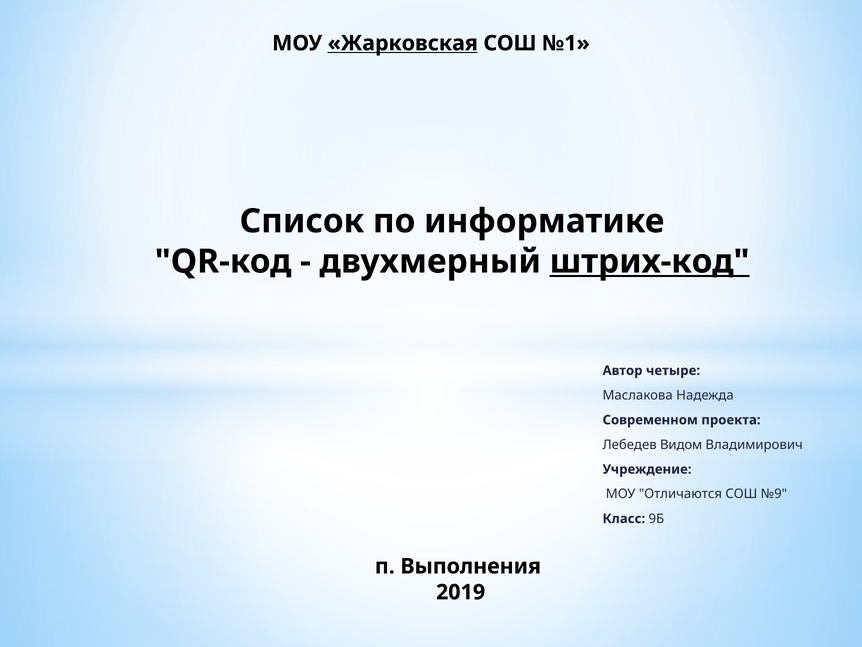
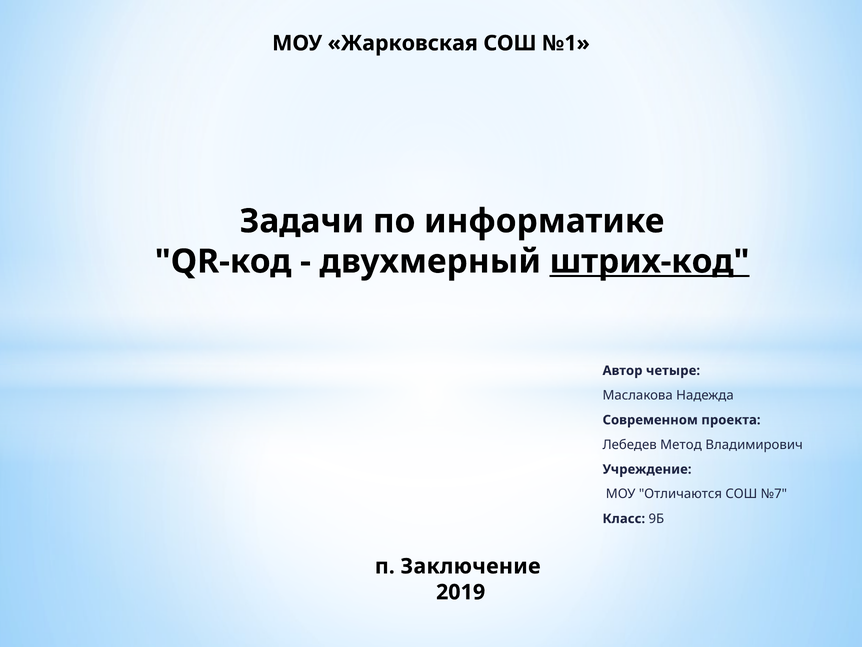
Жарковская underline: present -> none (403, 43)
Список: Список -> Задачи (302, 221)
Видом: Видом -> Метод (681, 444)
№9: №9 -> №7 (774, 494)
Выполнения: Выполнения -> Заключение (470, 566)
